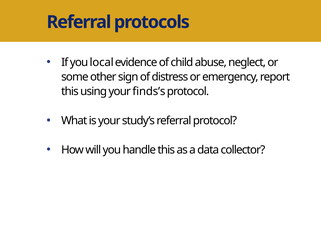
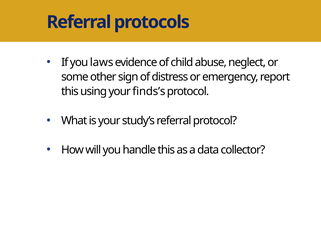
local: local -> laws (102, 62)
